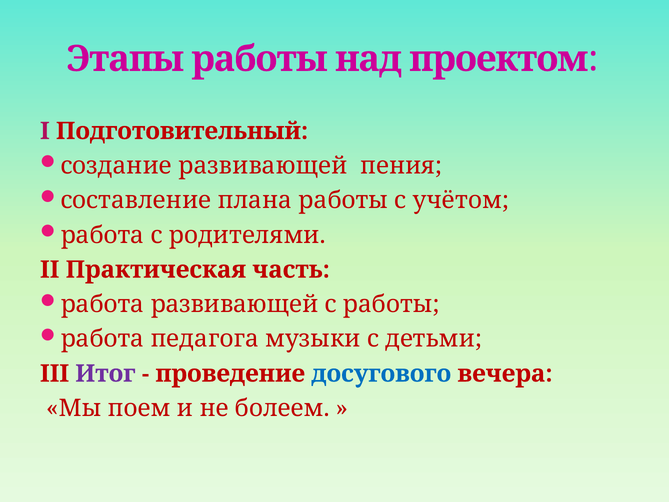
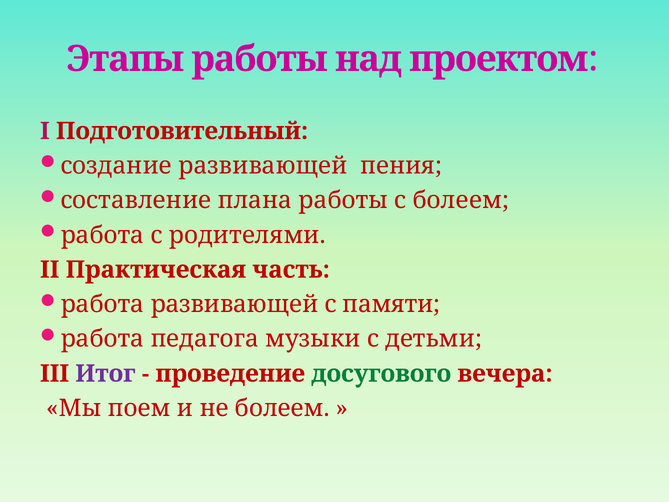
с учётом: учётом -> болеем (461, 200)
с работы: работы -> памяти (391, 304)
досугового colour: blue -> green (381, 373)
